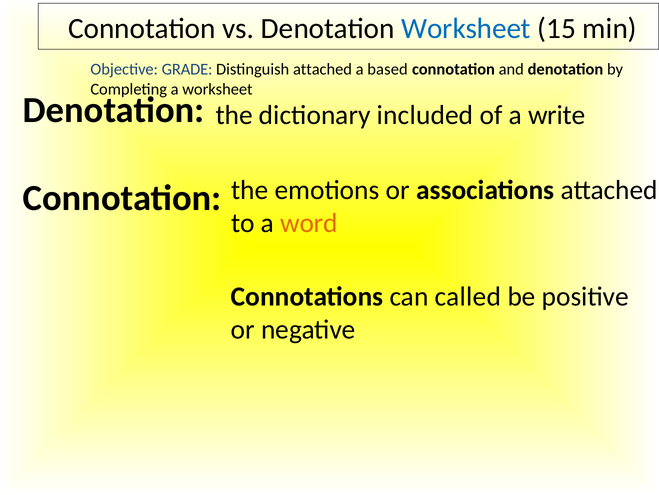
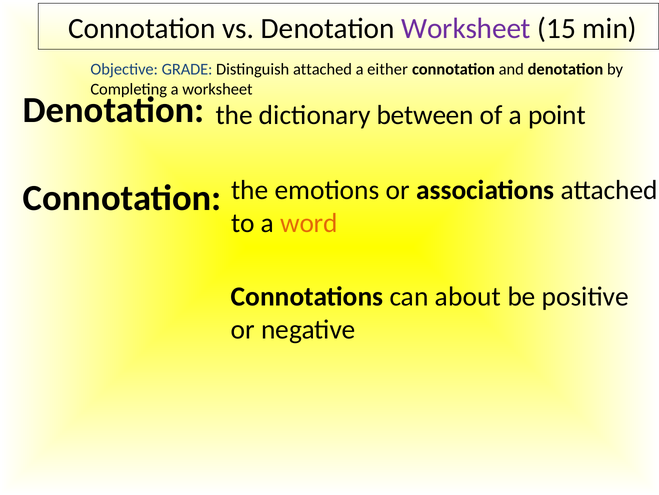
Worksheet colour: blue -> purple (466, 28)
based: based -> either (388, 69)
included: included -> between (425, 115)
write: write -> point (557, 115)
called: called -> about (468, 296)
